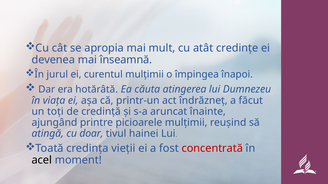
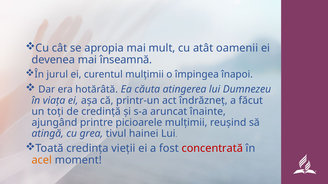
credințe: credințe -> oamenii (237, 48)
doar: doar -> grea (91, 134)
acel colour: black -> orange (42, 161)
